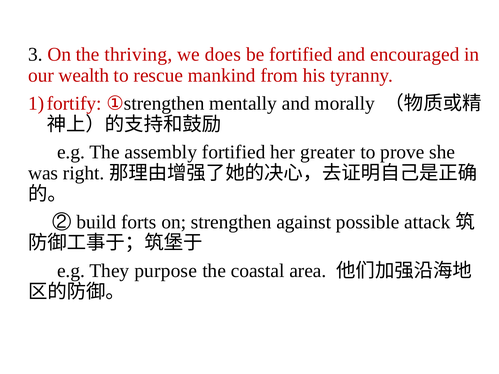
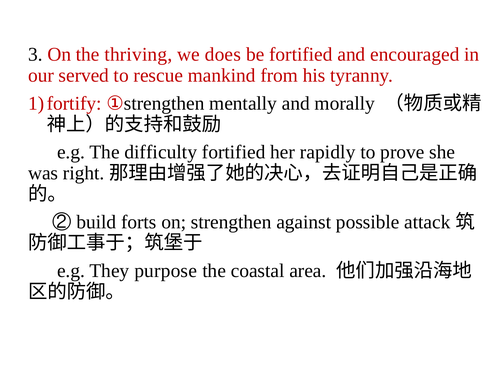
wealth: wealth -> served (84, 76)
assembly: assembly -> difficulty (161, 152)
greater: greater -> rapidly (328, 152)
